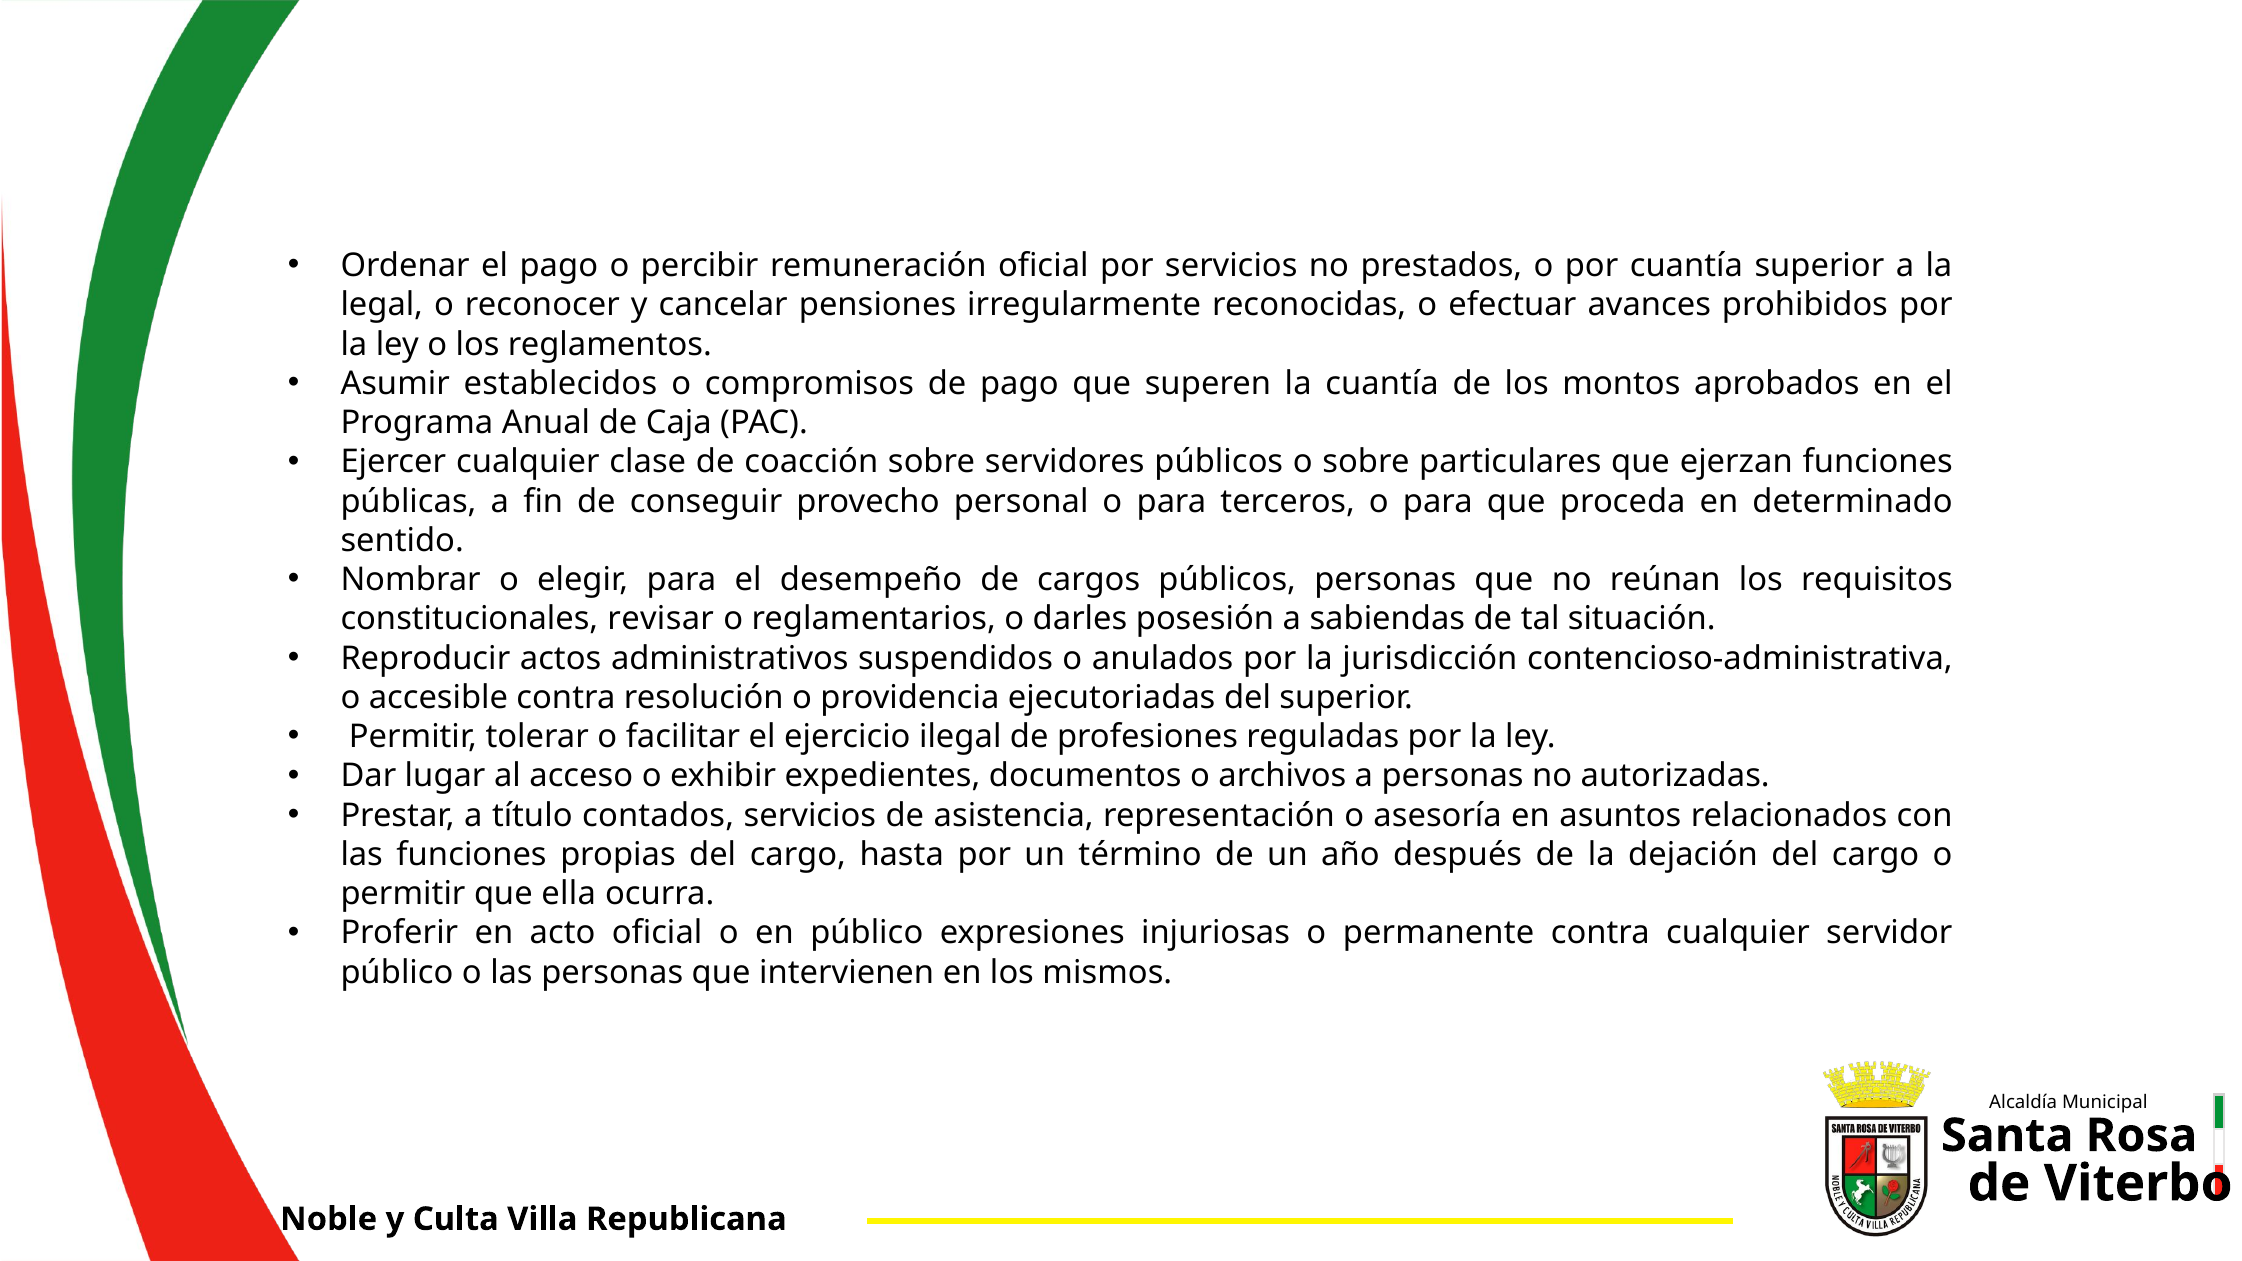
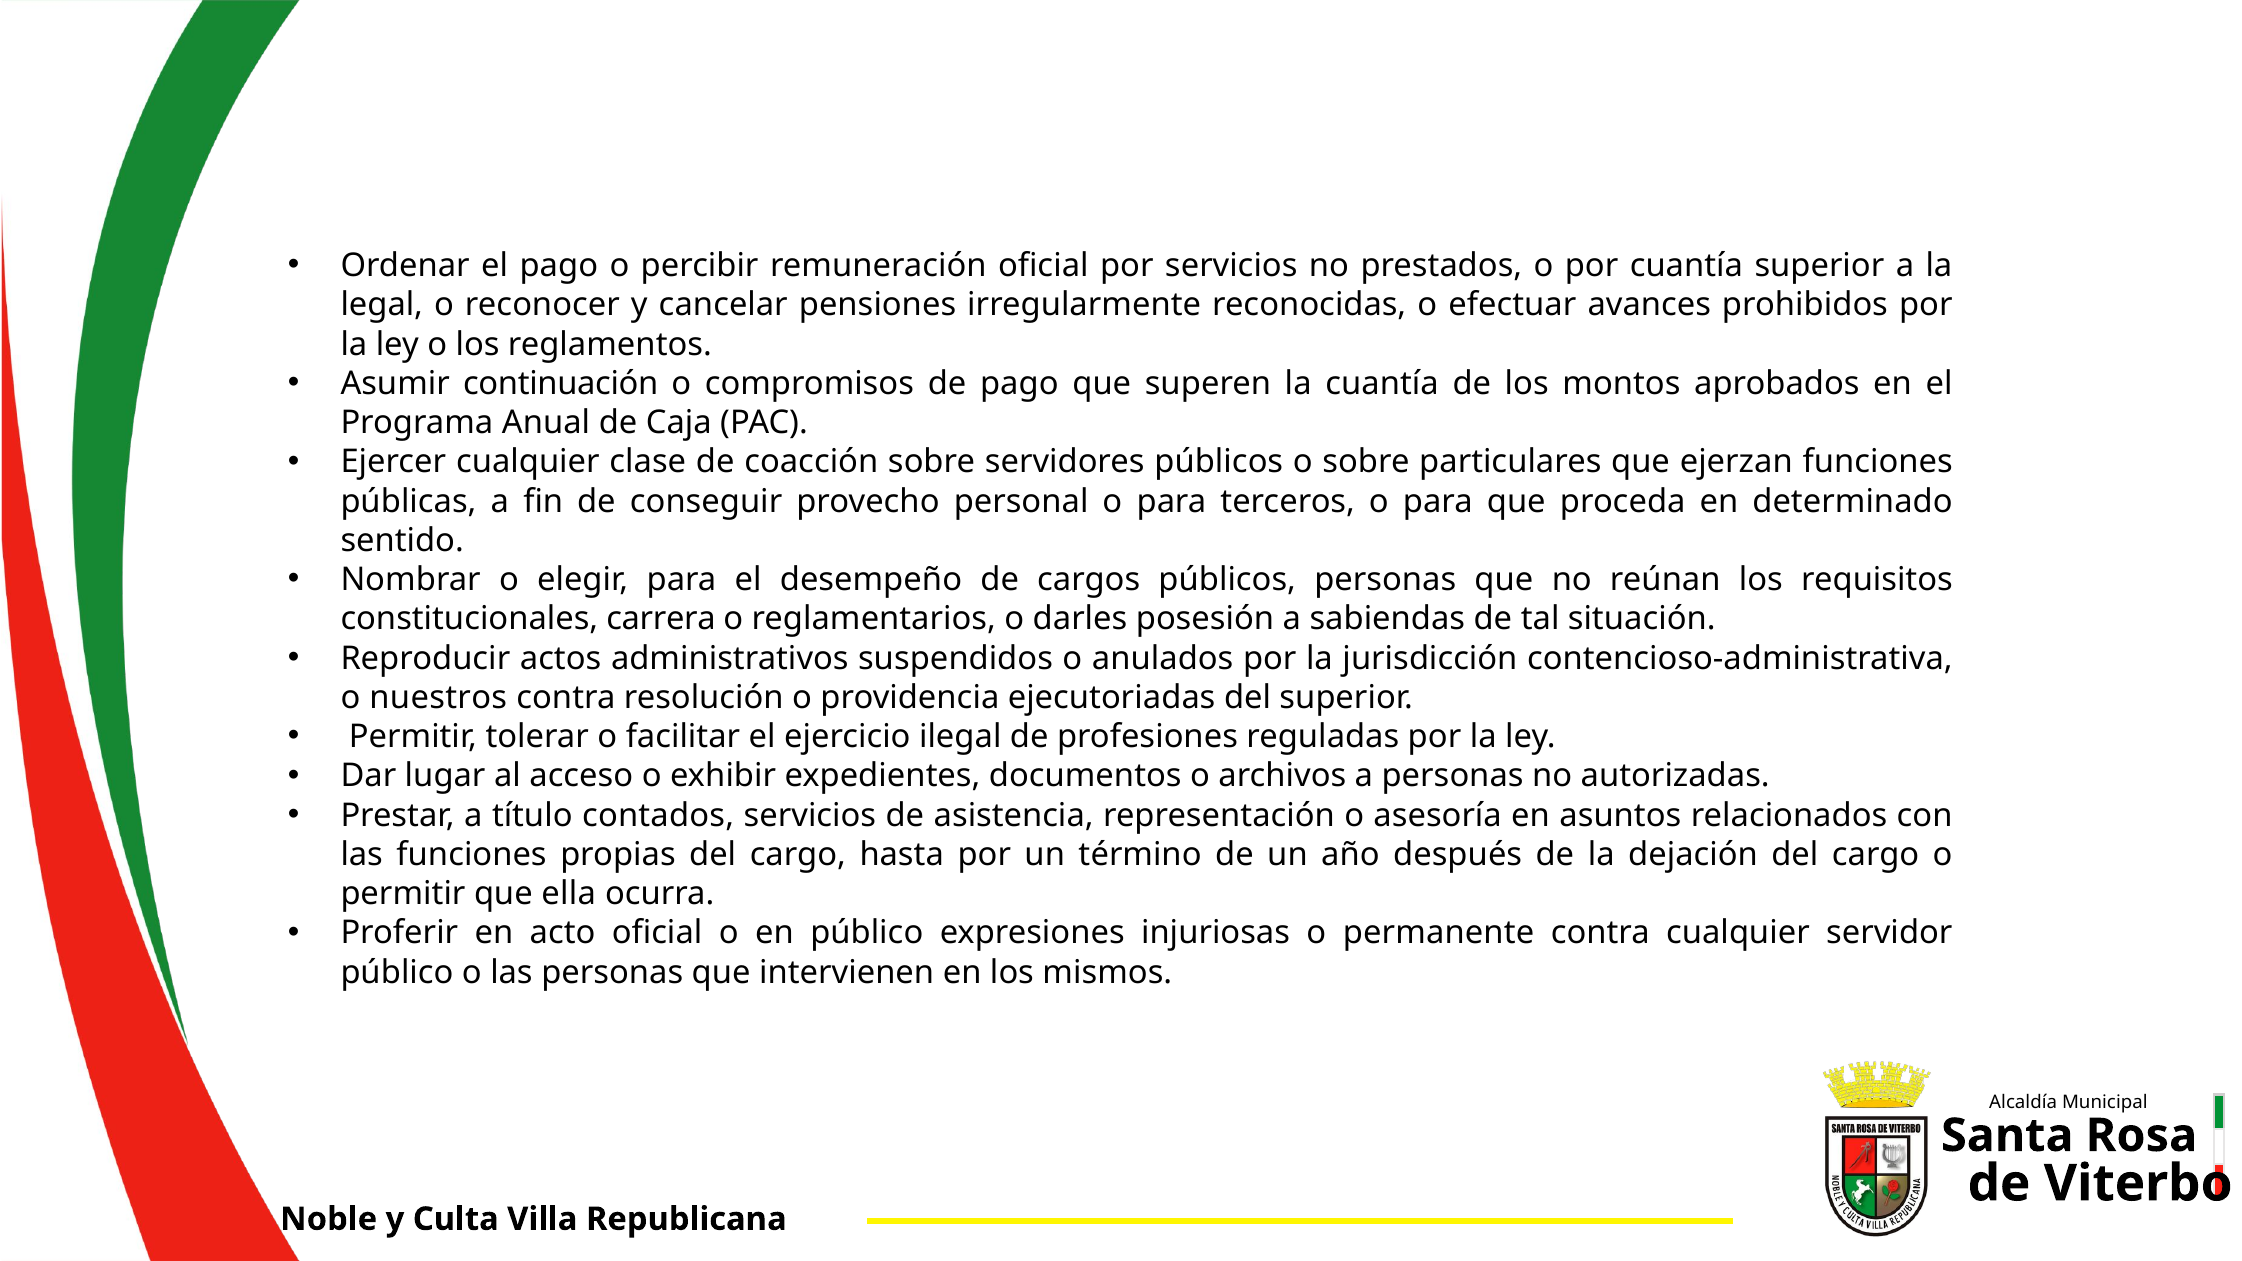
establecidos: establecidos -> continuación (561, 384)
revisar: revisar -> carrera (661, 619)
accesible: accesible -> nuestros (438, 698)
